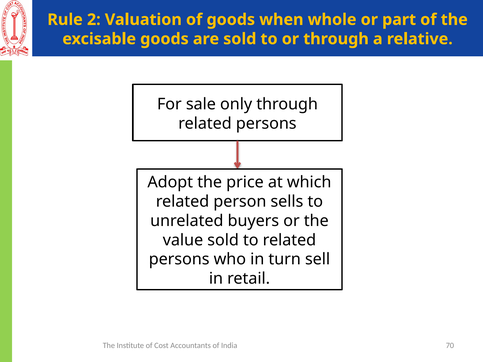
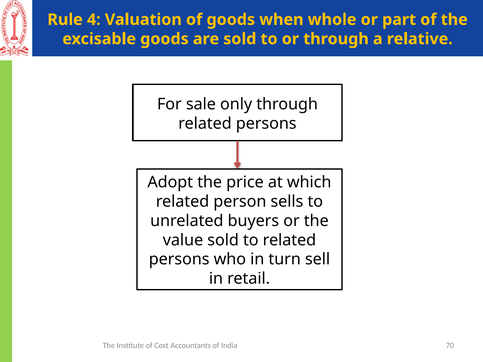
2: 2 -> 4 (94, 20)
